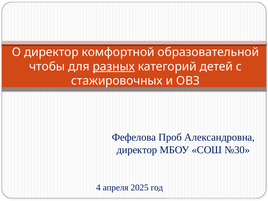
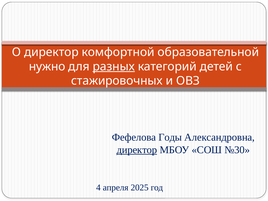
чтобы: чтобы -> нужно (47, 66)
Проб: Проб -> Годы (170, 137)
директор underline: none -> present (137, 150)
